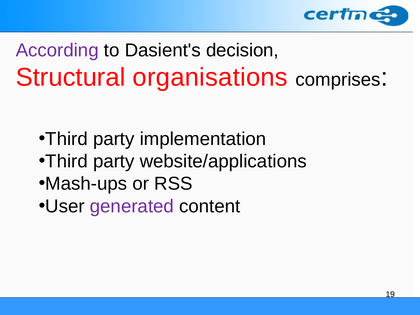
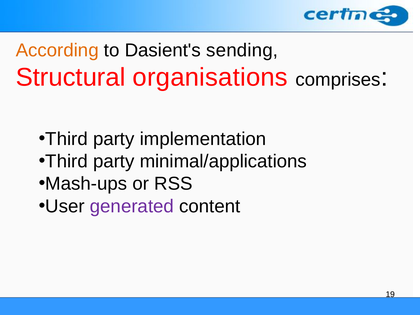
According colour: purple -> orange (57, 50)
decision: decision -> sending (242, 50)
website/applications: website/applications -> minimal/applications (223, 161)
